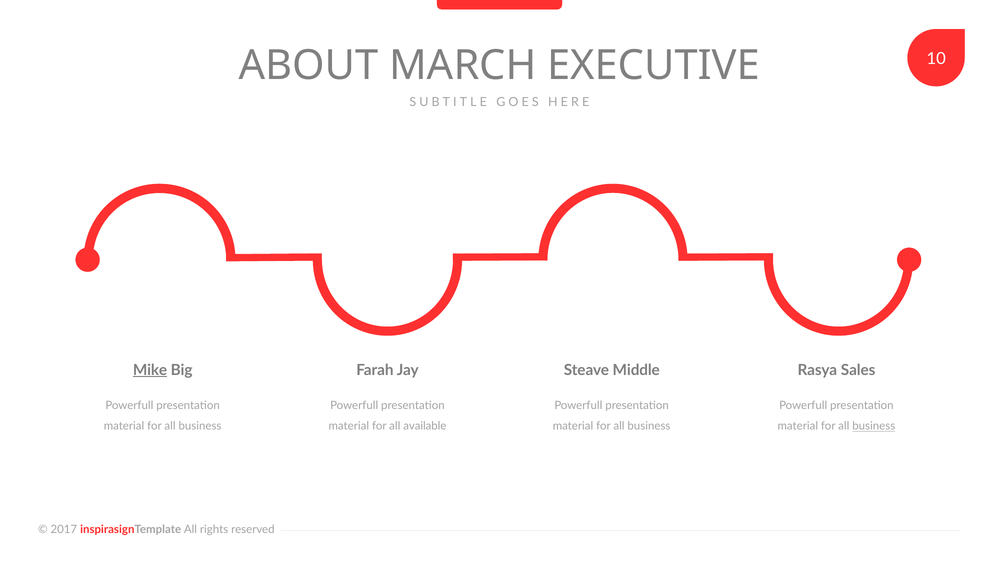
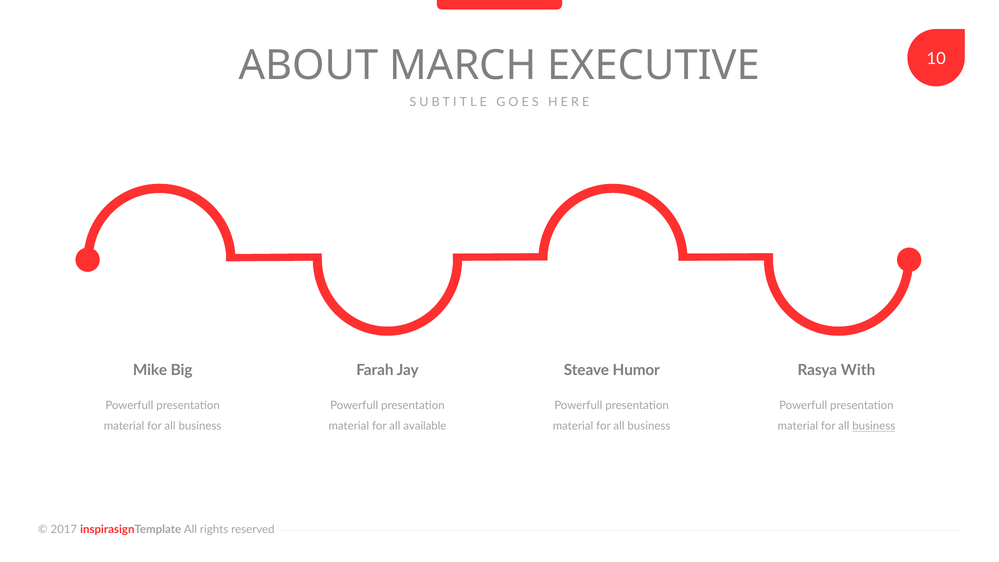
Mike underline: present -> none (150, 370)
Middle: Middle -> Humor (636, 370)
Sales: Sales -> With (858, 370)
